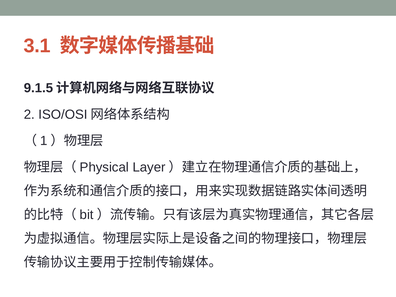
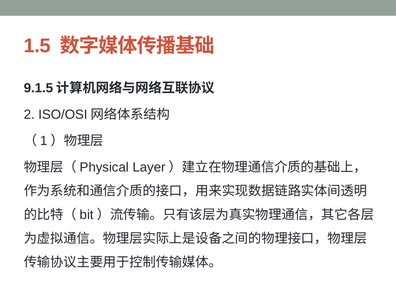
3.1: 3.1 -> 1.5 (37, 46)
